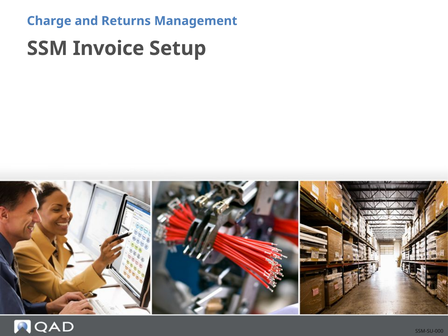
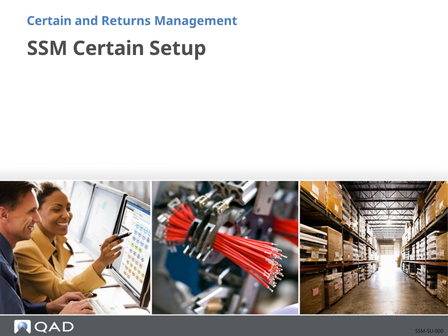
Charge: Charge -> Certain (49, 21)
SSM Invoice: Invoice -> Certain (109, 48)
